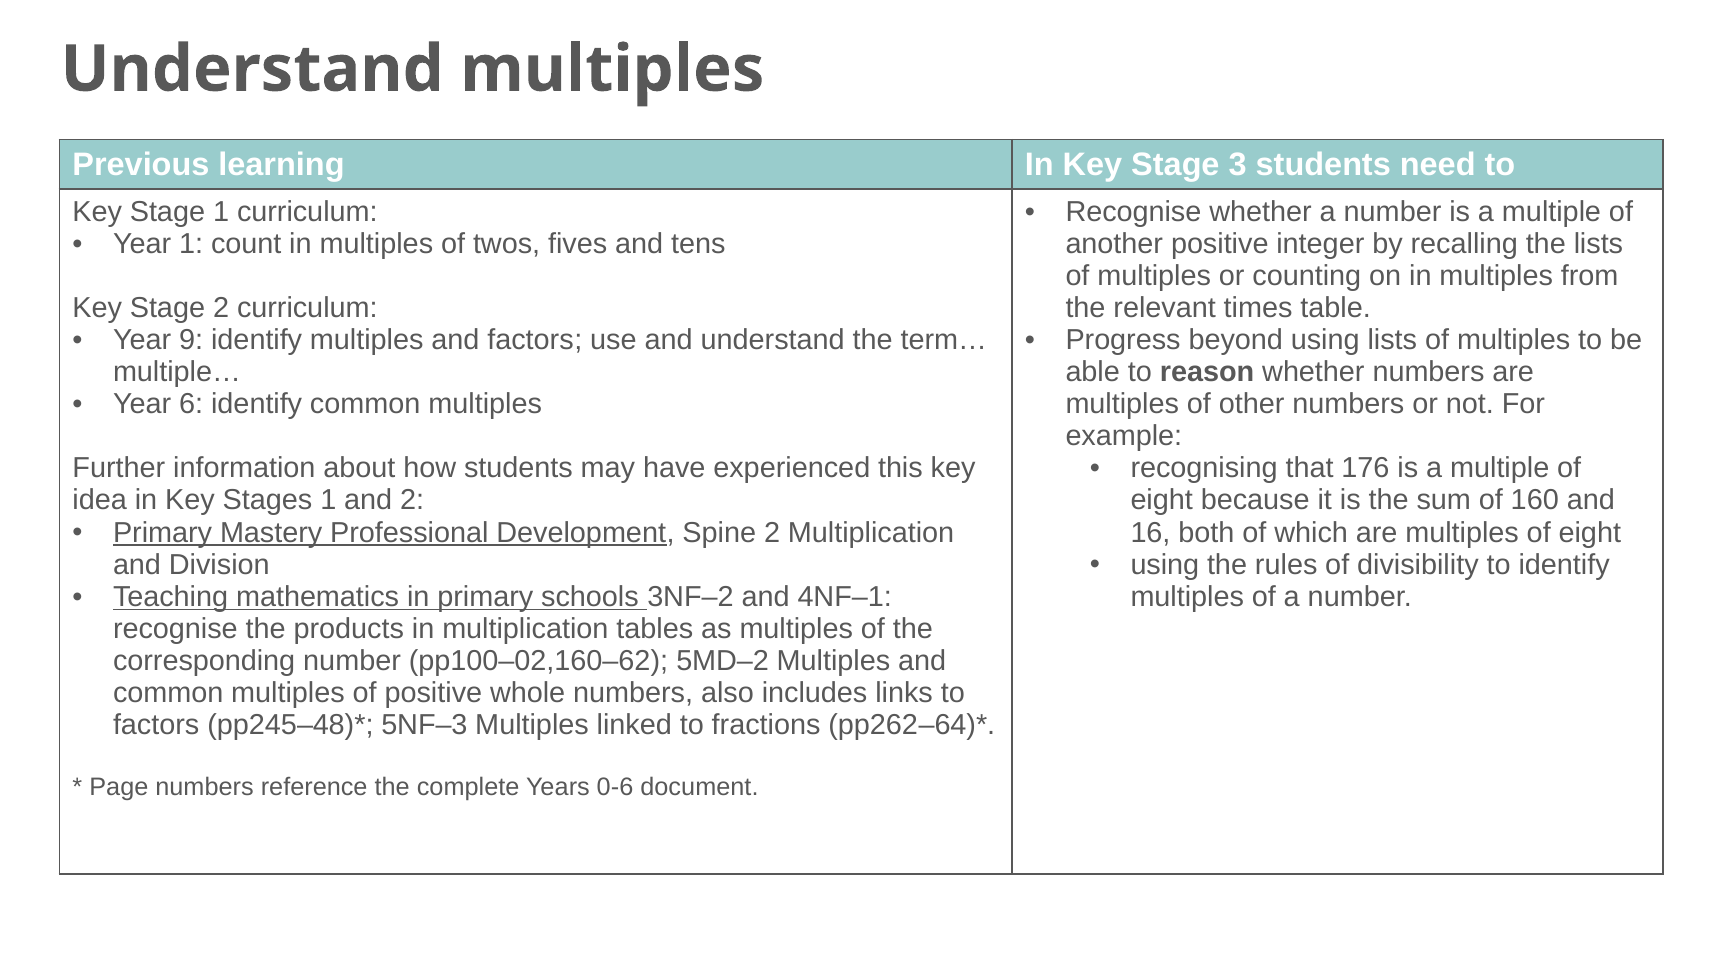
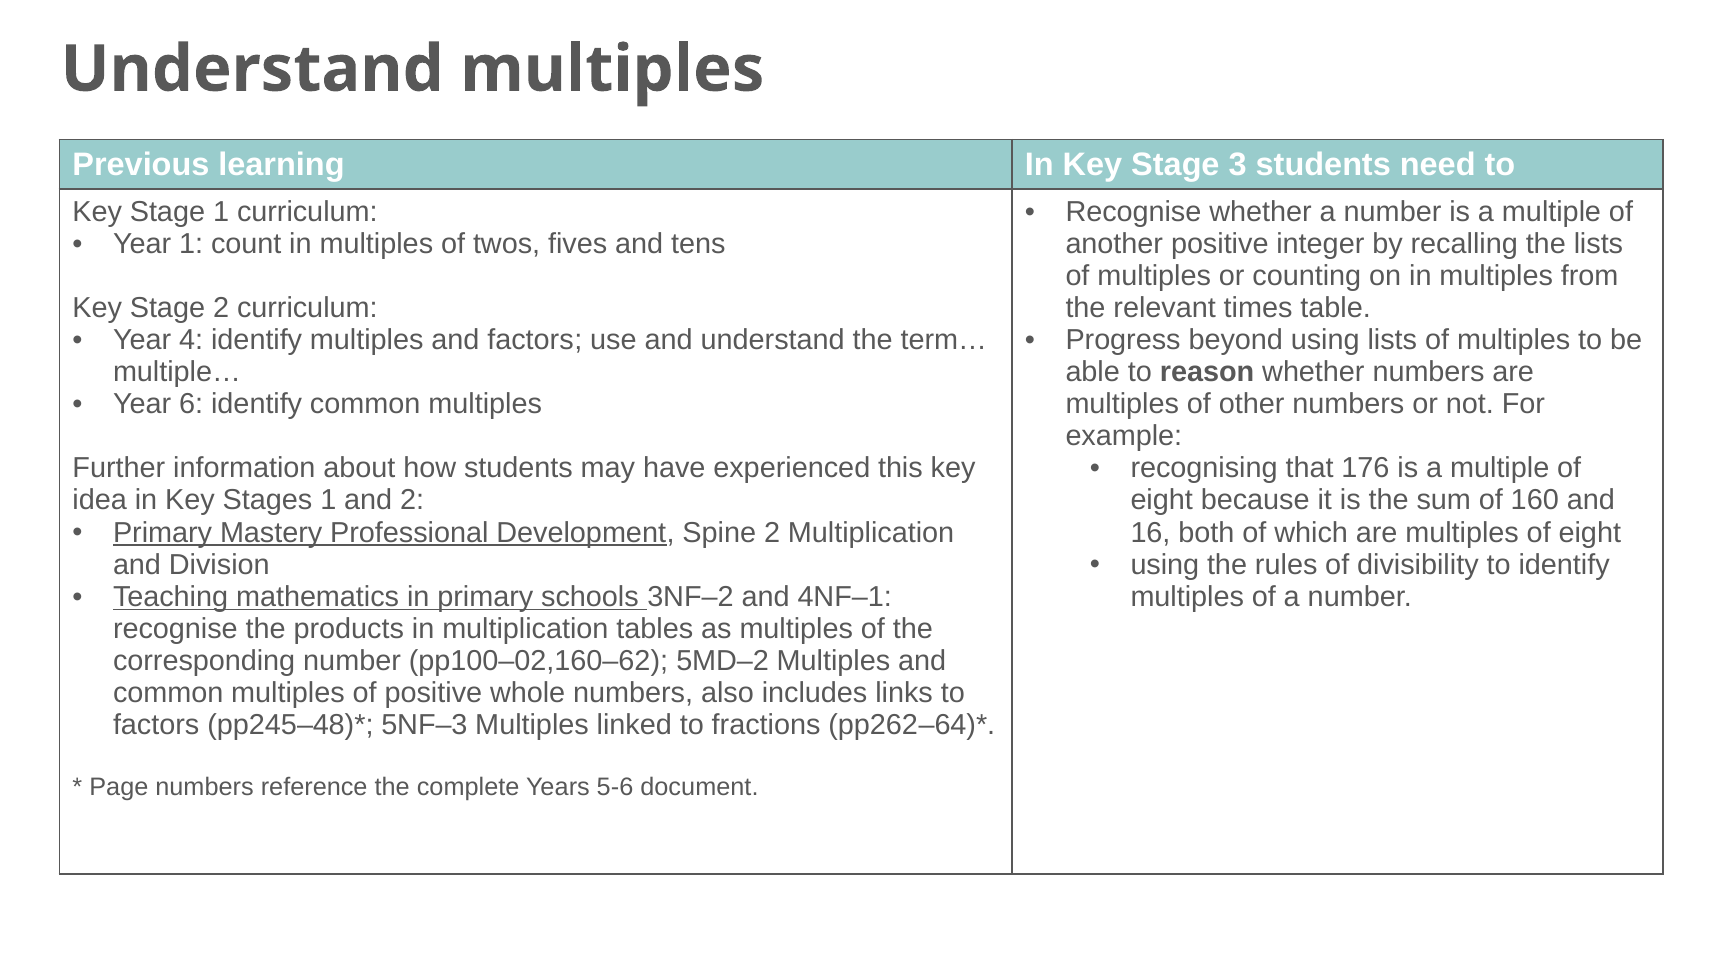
9: 9 -> 4 (191, 340)
0-6: 0-6 -> 5-6 (615, 787)
